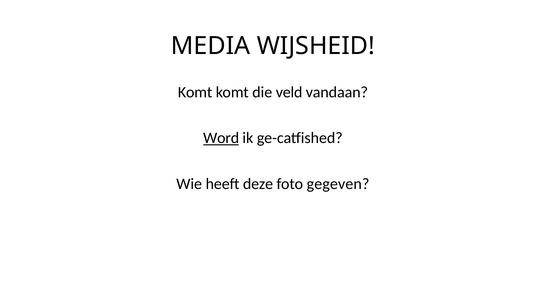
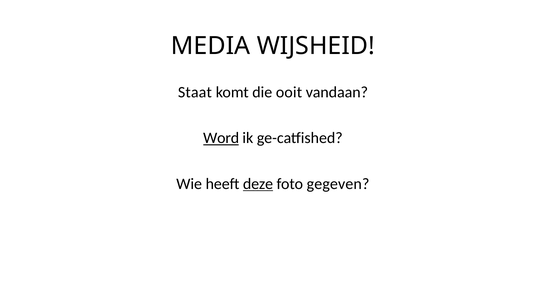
Komt: Komt -> Staat (195, 92)
veld: veld -> ooit (289, 92)
deze underline: none -> present (258, 184)
